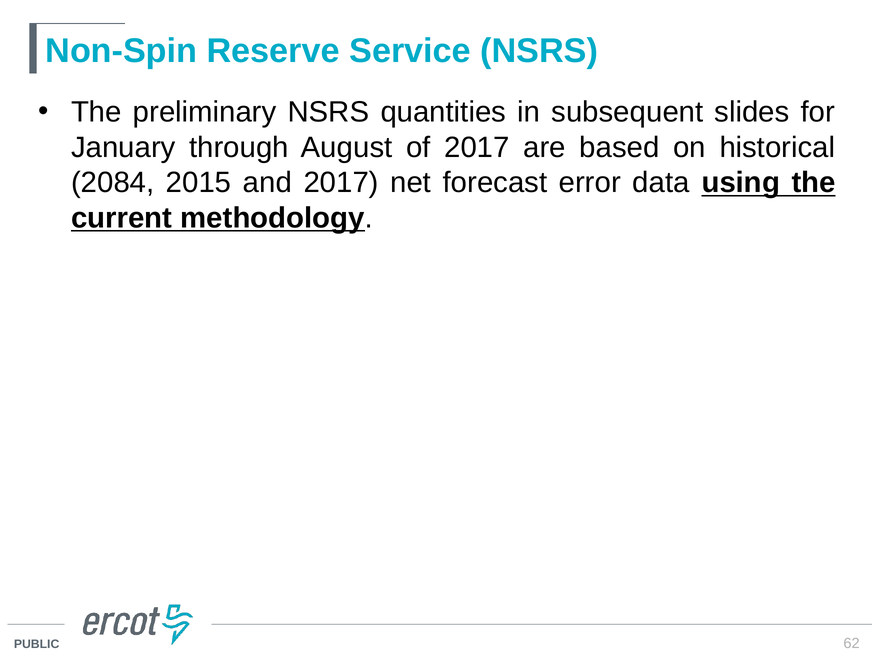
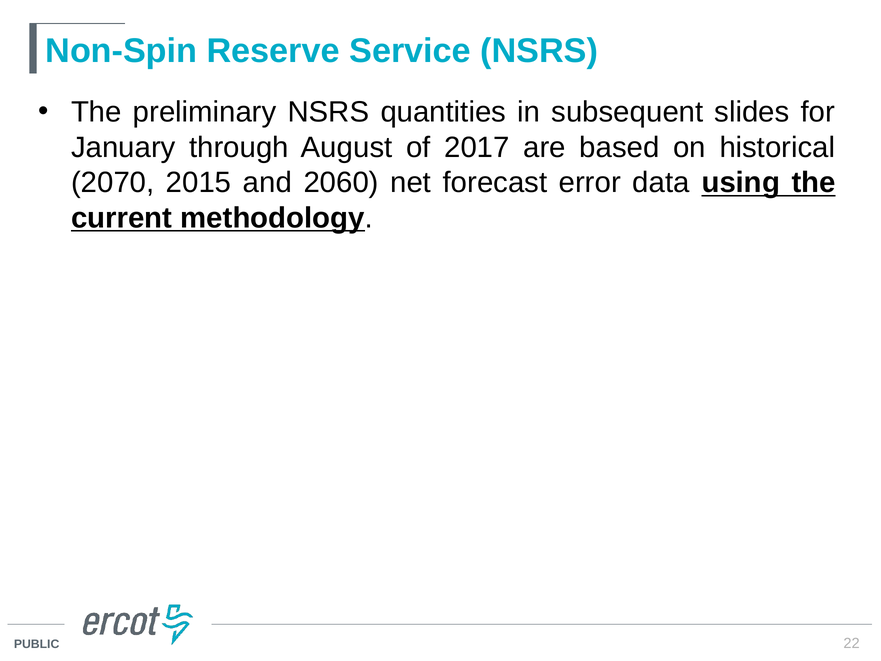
2084: 2084 -> 2070 (113, 183)
and 2017: 2017 -> 2060 (341, 183)
62: 62 -> 22 (852, 643)
